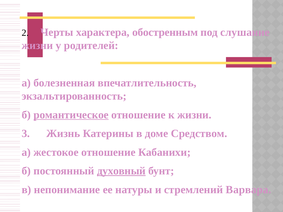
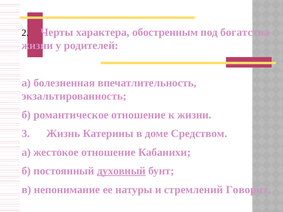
слушание: слушание -> богатства (245, 32)
романтическое underline: present -> none (71, 115)
Варвара: Варвара -> Говорит (249, 190)
